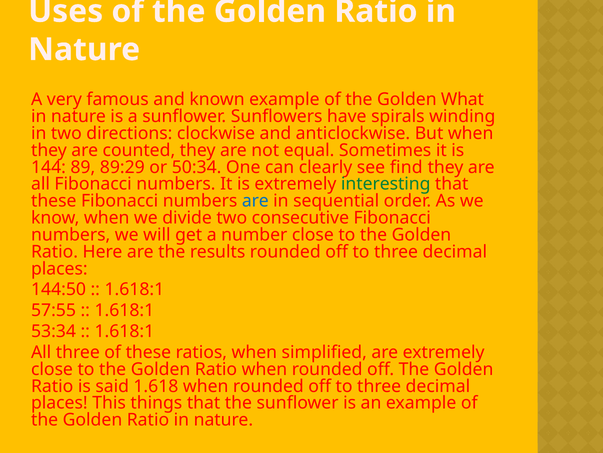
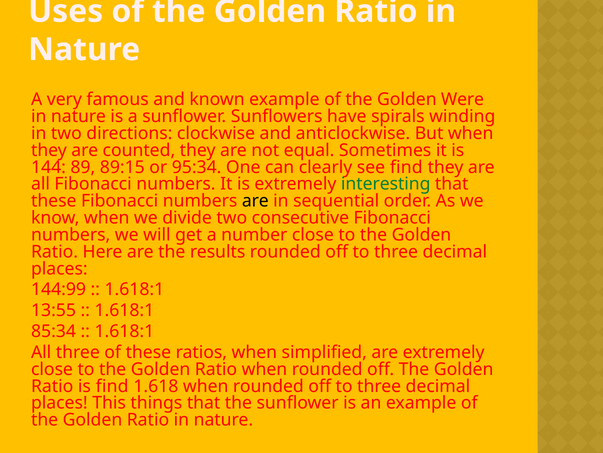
What: What -> Were (462, 99)
89:29: 89:29 -> 89:15 (122, 167)
50:34: 50:34 -> 95:34 (197, 167)
are colour: blue -> black (255, 201)
144:50: 144:50 -> 144:99 (59, 289)
57:55: 57:55 -> 13:55 (54, 310)
53:34: 53:34 -> 85:34 (54, 331)
is said: said -> find (112, 386)
